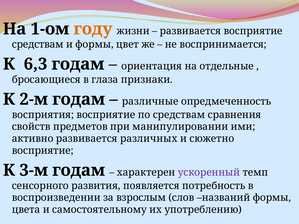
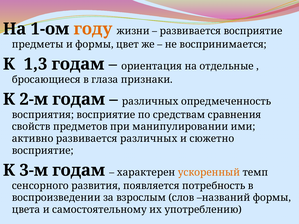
средствам: средствам -> предметы (38, 44)
6,3: 6,3 -> 1,3 (35, 64)
различные: различные -> различных (150, 102)
ускоренный colour: purple -> orange (209, 173)
